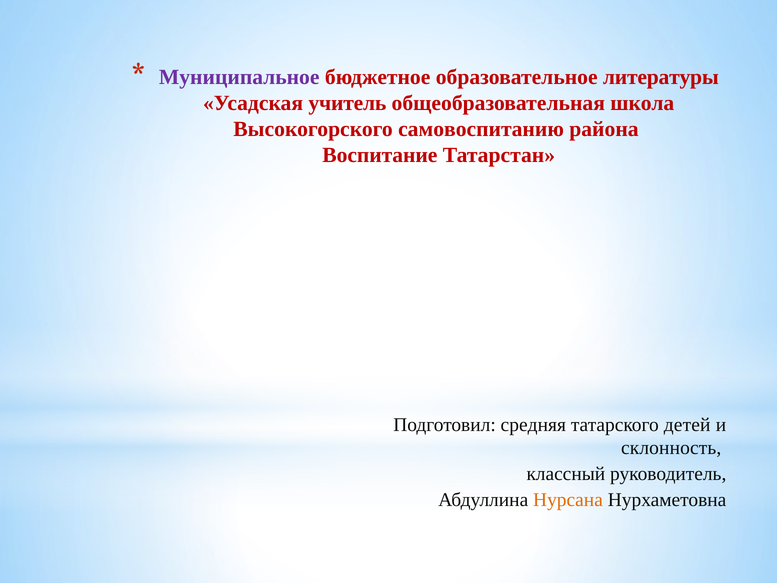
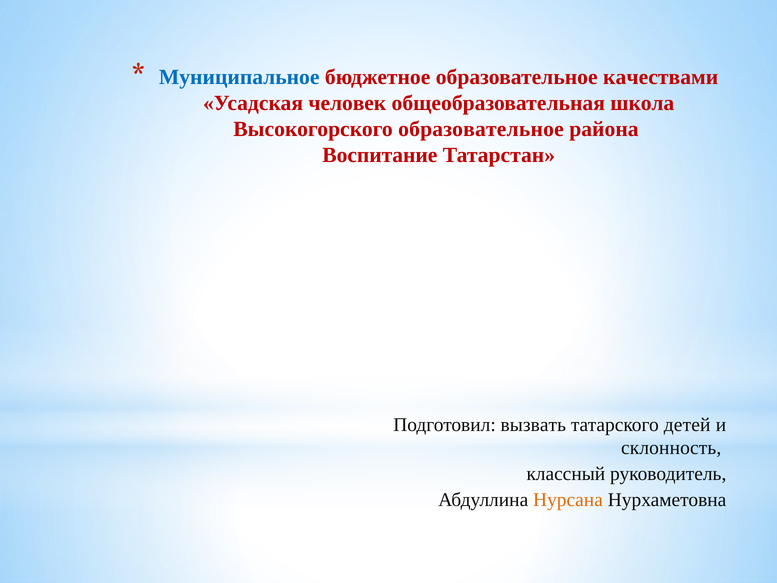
Муниципальное colour: purple -> blue (239, 77)
литературы: литературы -> качествами (661, 77)
учитель: учитель -> человек (347, 103)
Высокогорского самовоспитанию: самовоспитанию -> образовательное (481, 129)
средняя: средняя -> вызвать (533, 424)
